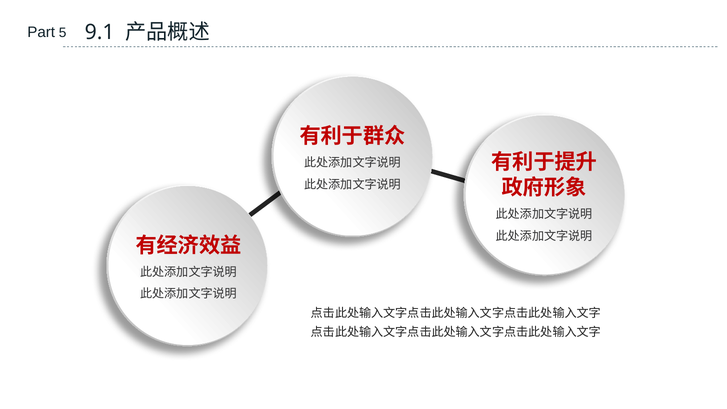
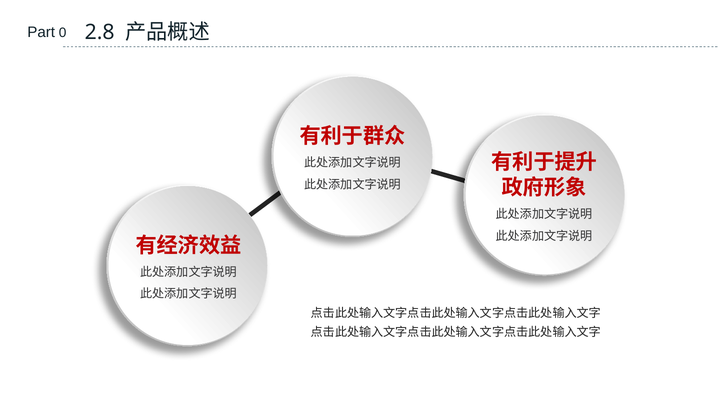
5: 5 -> 0 (63, 33)
9.1: 9.1 -> 2.8 (100, 32)
